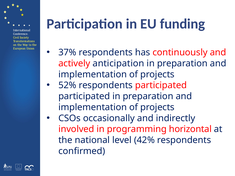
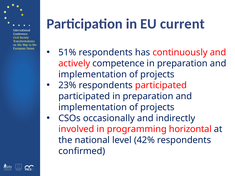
funding: funding -> current (182, 24)
37%: 37% -> 51% (67, 52)
anticipation: anticipation -> competence (119, 63)
52%: 52% -> 23% (67, 85)
